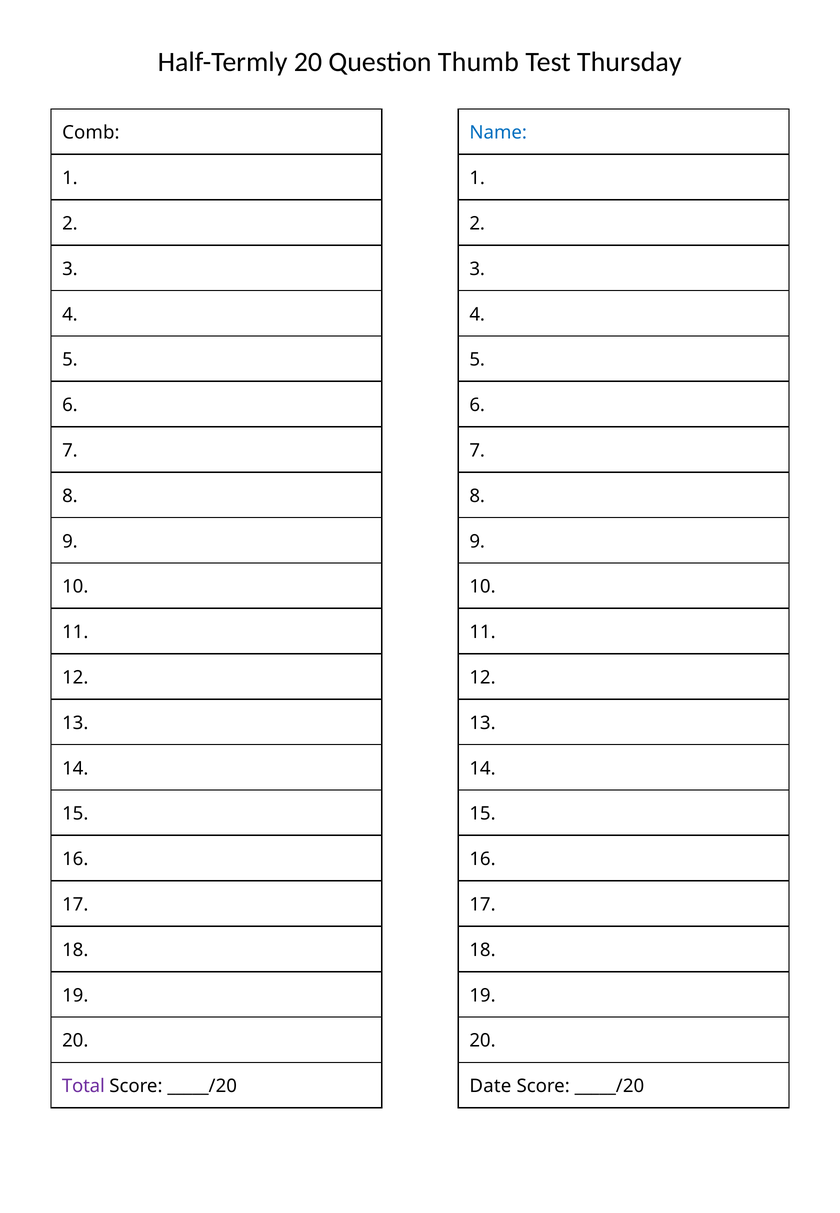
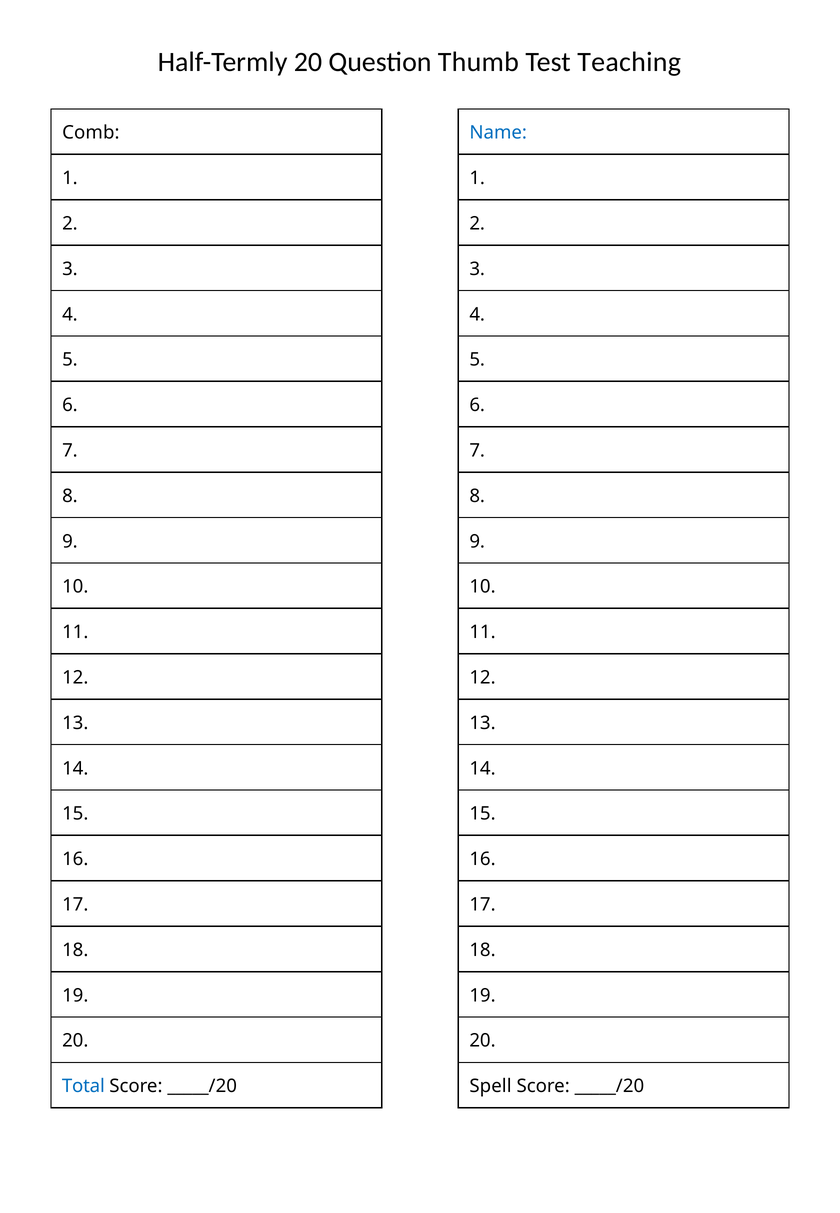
Thursday: Thursday -> Teaching (629, 62)
Total colour: purple -> blue (83, 1087)
Date: Date -> Spell (490, 1087)
